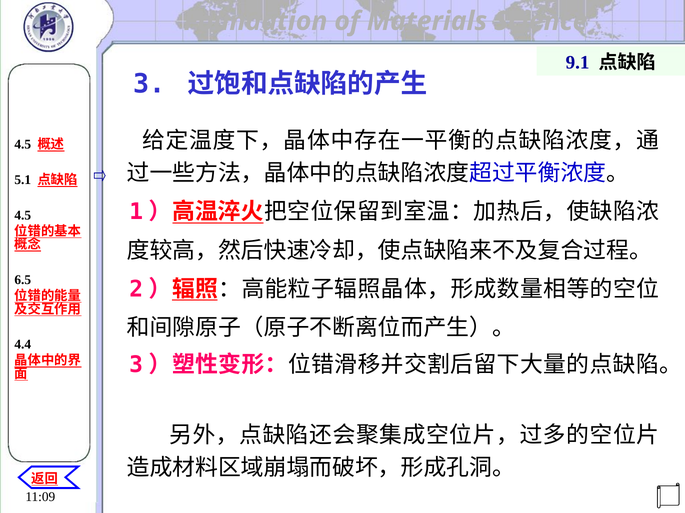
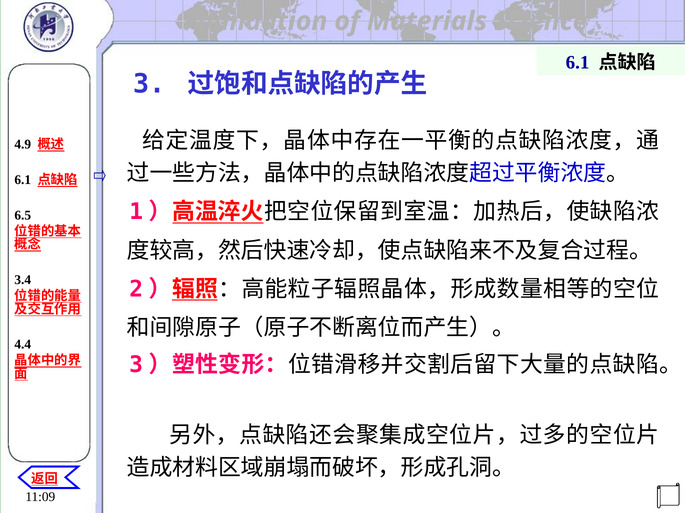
9.1: 9.1 -> 6.1 (578, 62)
4.5: 4.5 -> 4.9 (23, 145)
5.1: 5.1 -> 6.1 (23, 180)
4.5: 4.5 -> 6.5 (23, 216)
6.5: 6.5 -> 3.4 (23, 280)
